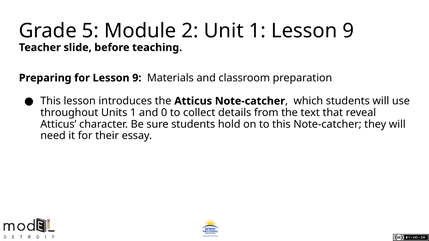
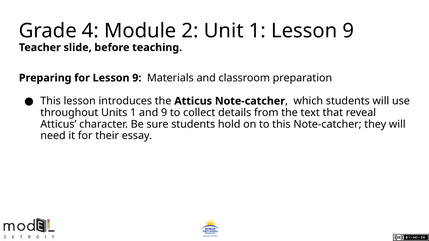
5: 5 -> 4 (91, 31)
and 0: 0 -> 9 (164, 113)
